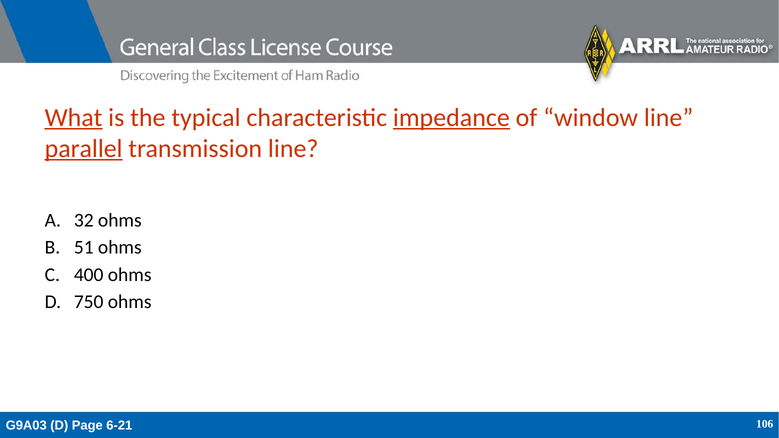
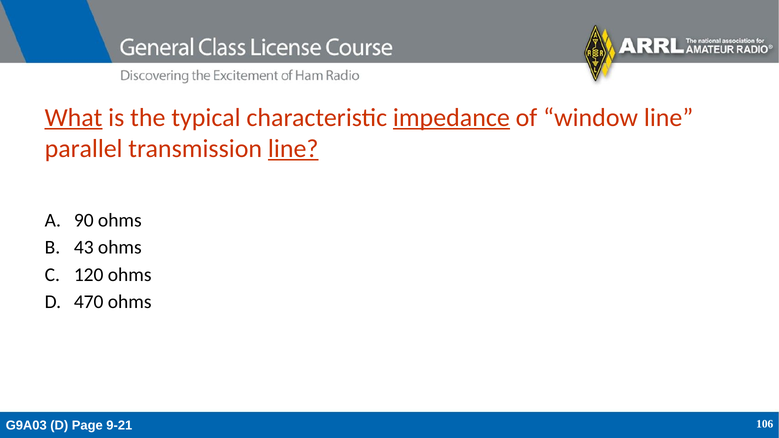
parallel underline: present -> none (84, 149)
line underline: none -> present (293, 149)
32: 32 -> 90 (84, 220)
51: 51 -> 43 (84, 248)
400: 400 -> 120 (89, 275)
750: 750 -> 470 (89, 302)
6-21: 6-21 -> 9-21 (119, 425)
